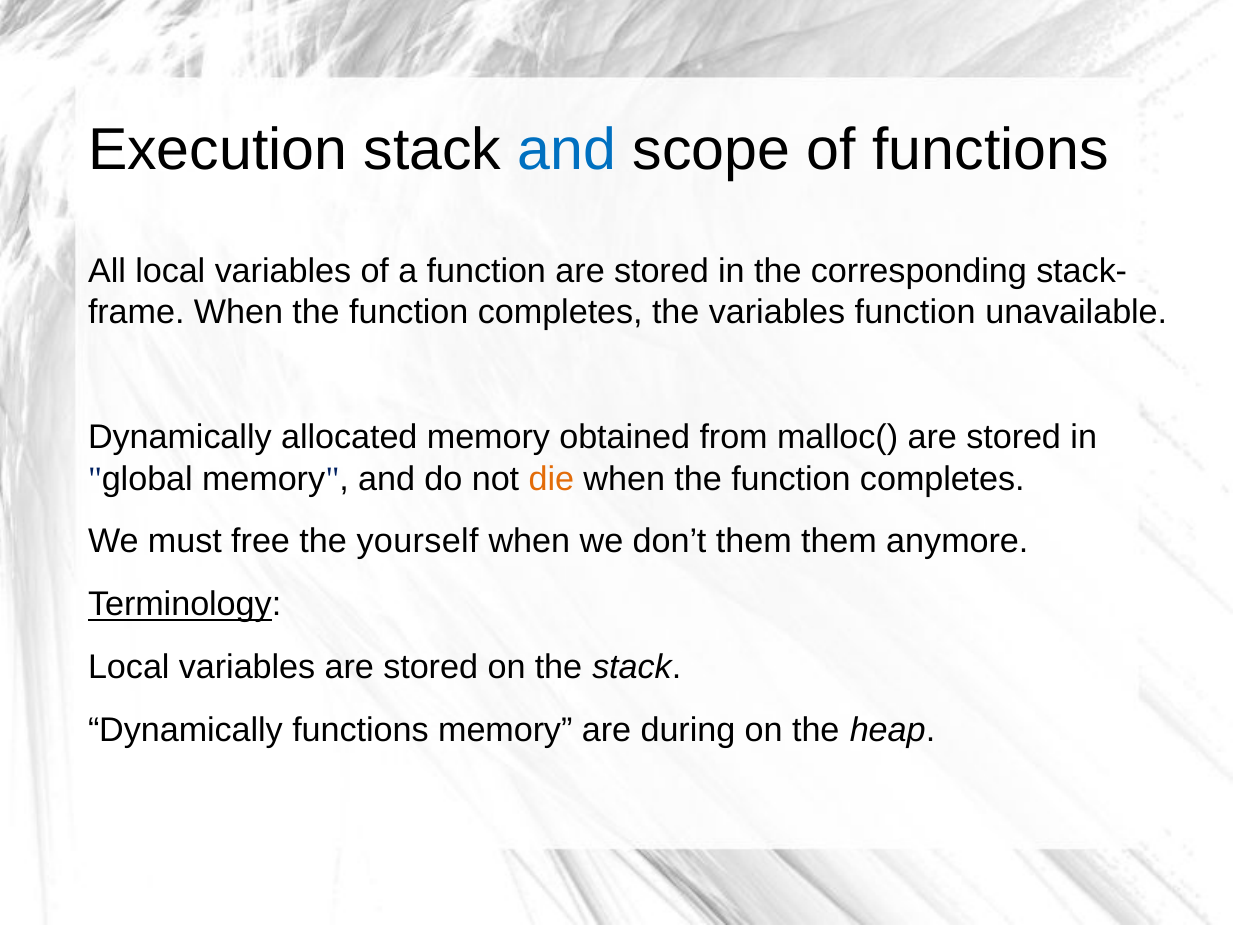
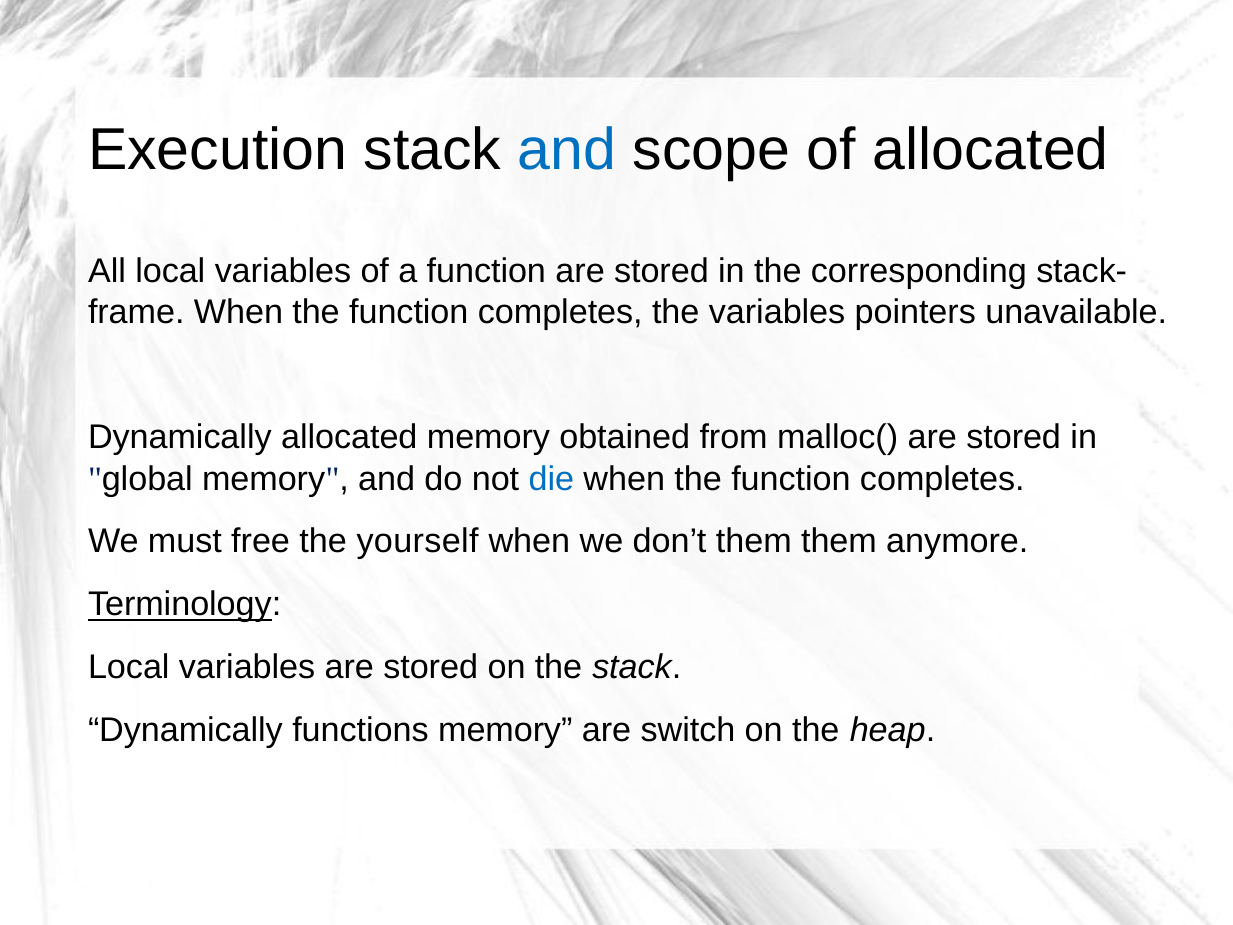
of functions: functions -> allocated (991, 150)
variables function: function -> pointers (915, 312)
die colour: orange -> blue (551, 479)
during: during -> switch (688, 730)
